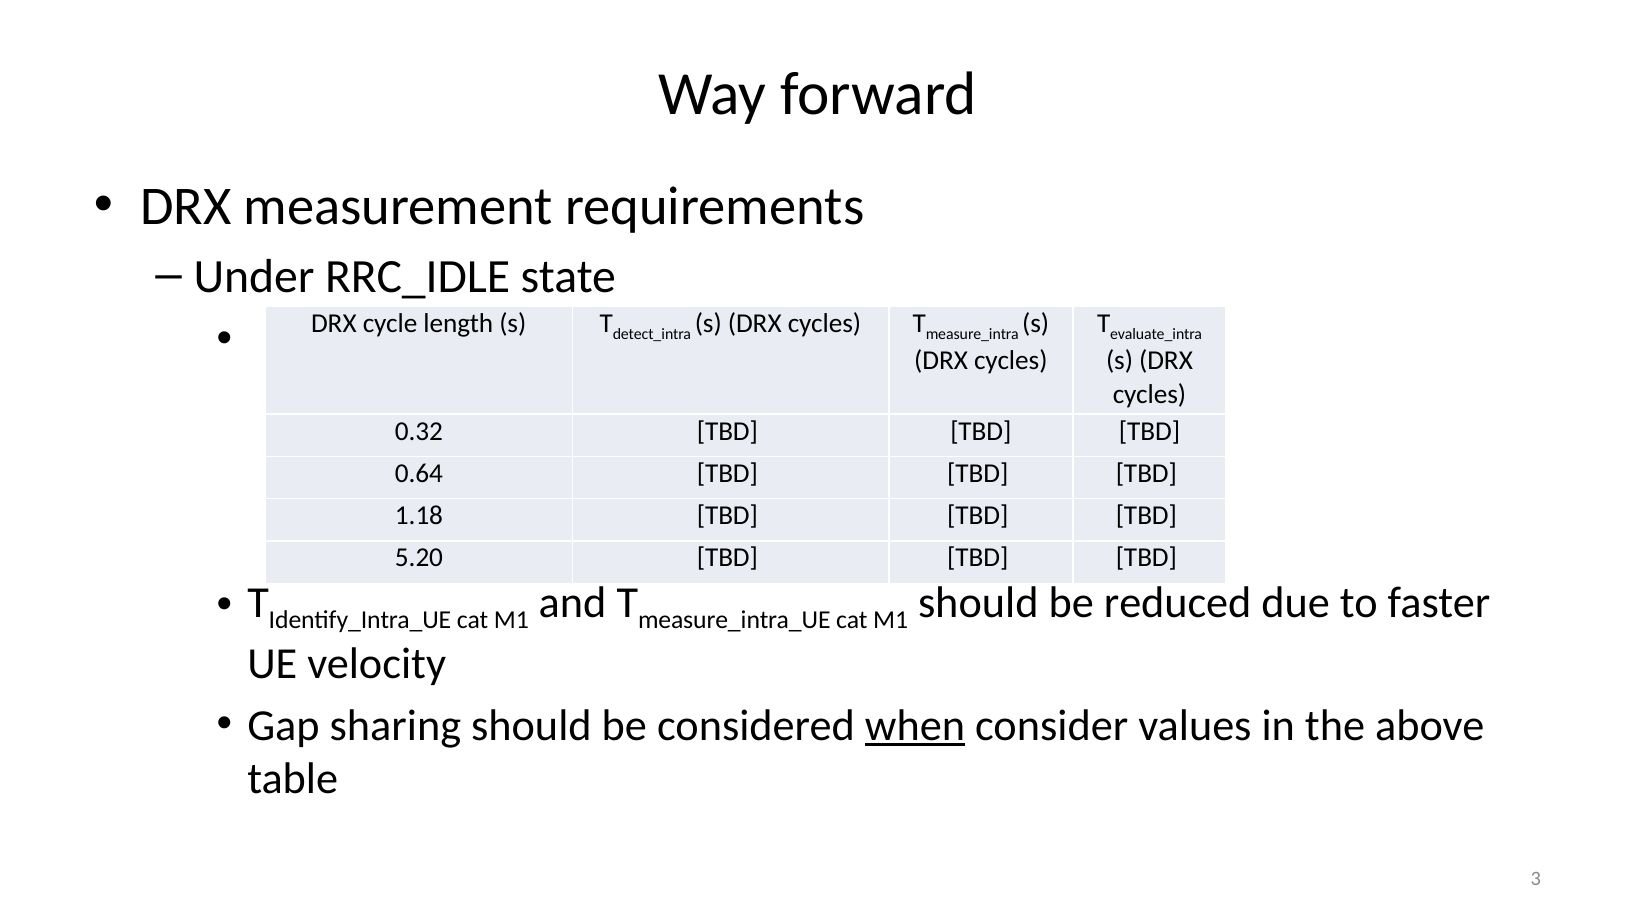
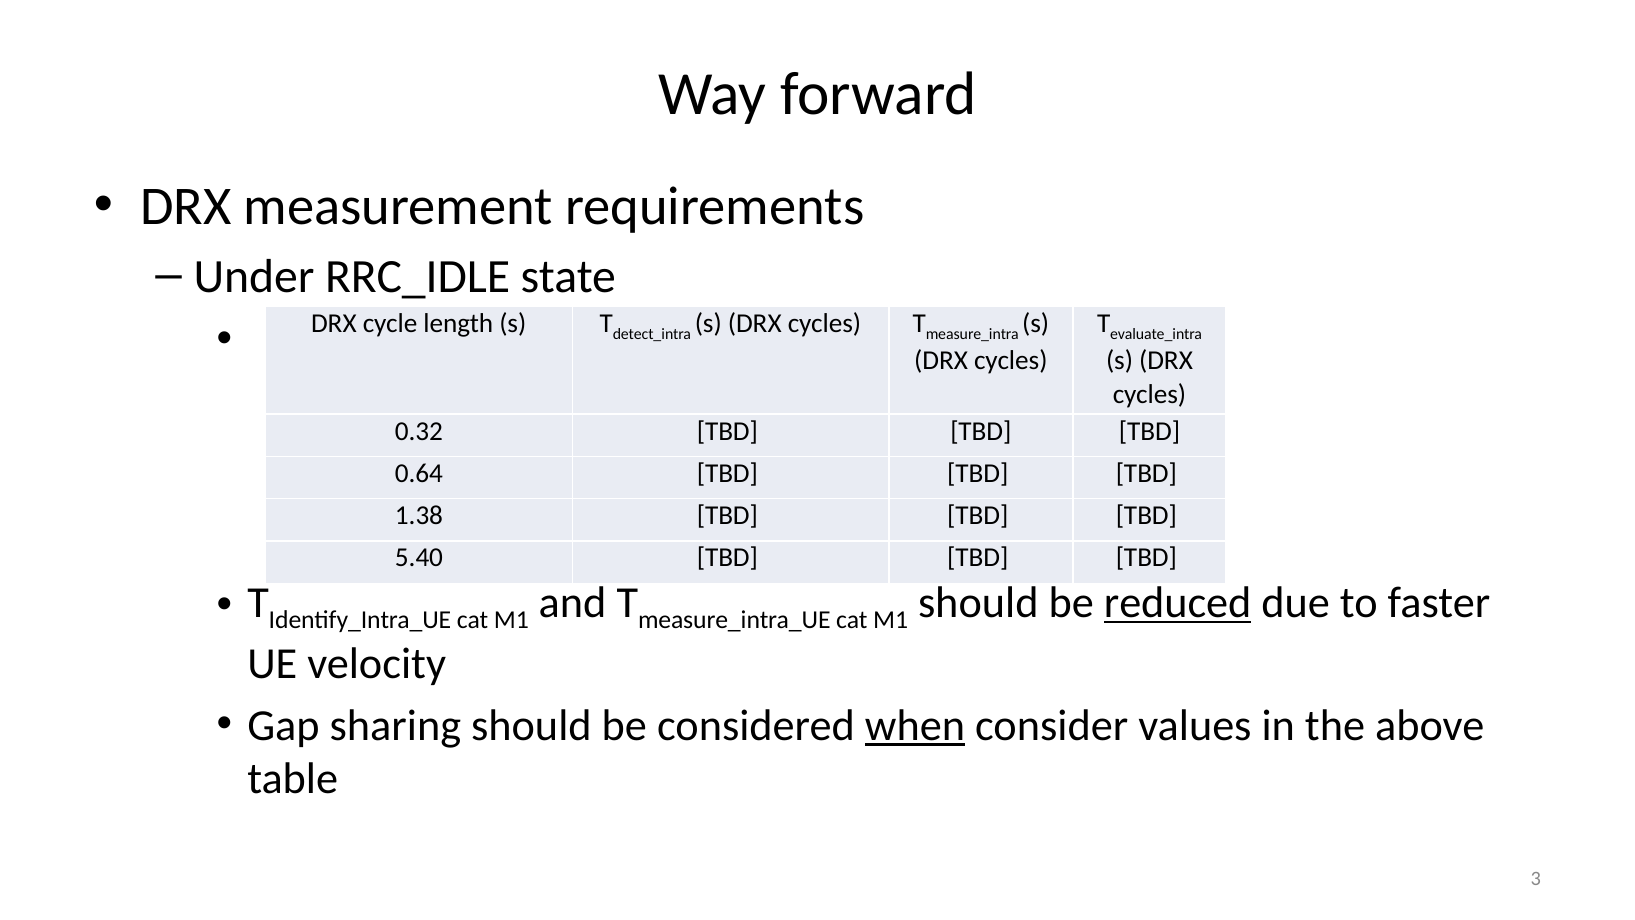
1.18: 1.18 -> 1.38 (419, 515)
5.20: 5.20 -> 5.40 (419, 558)
reduced underline: none -> present (1178, 603)
